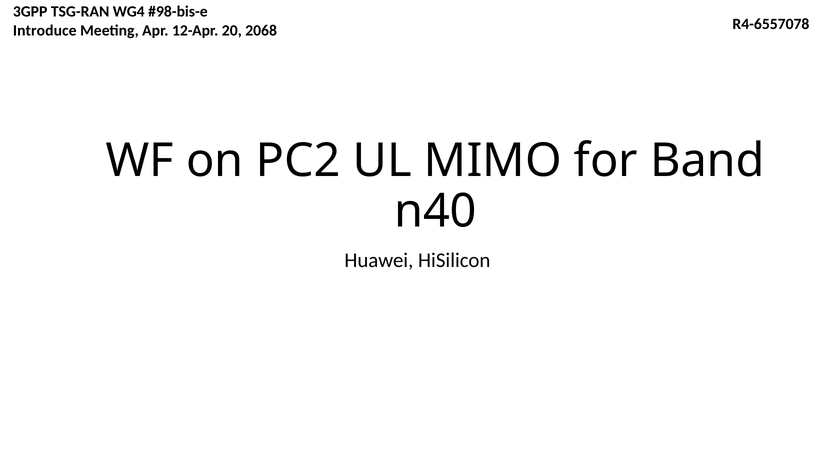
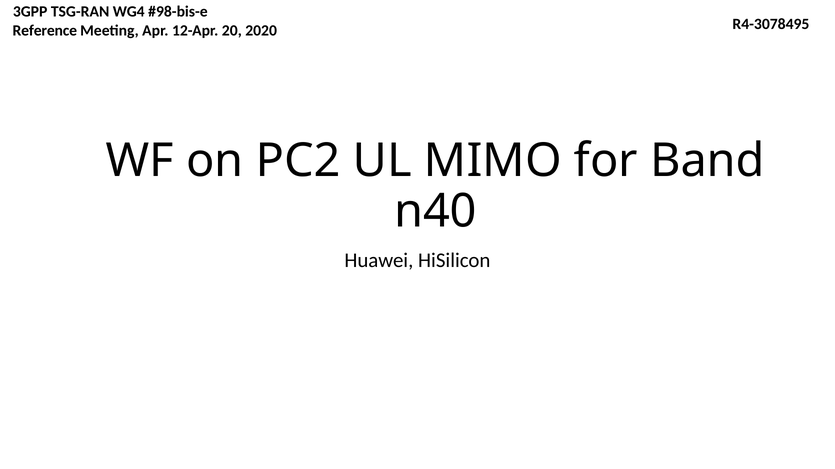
R4-6557078: R4-6557078 -> R4-3078495 (771, 24)
Introduce: Introduce -> Reference (45, 30)
2068: 2068 -> 2020 (261, 30)
